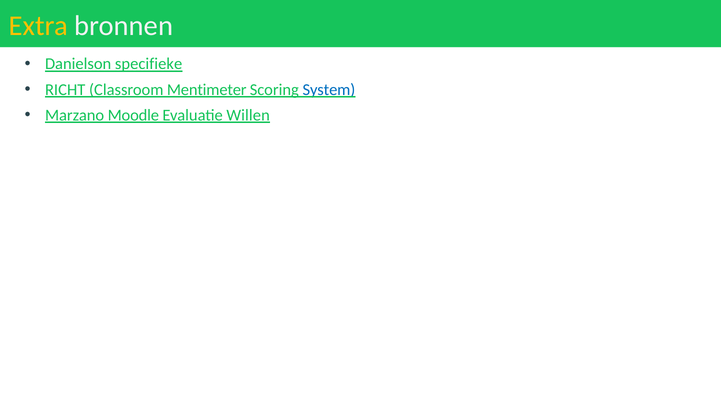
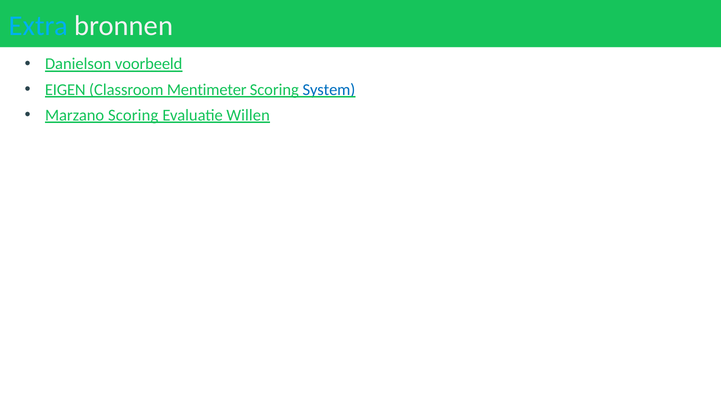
Extra colour: yellow -> light blue (39, 26)
specifieke: specifieke -> voorbeeld (149, 64)
RICHT: RICHT -> EIGEN (65, 89)
Marzano Moodle: Moodle -> Scoring (133, 115)
